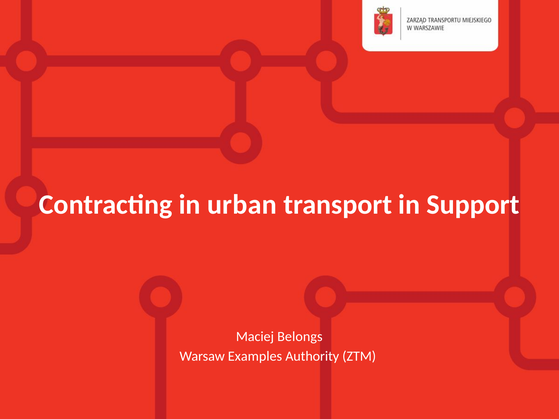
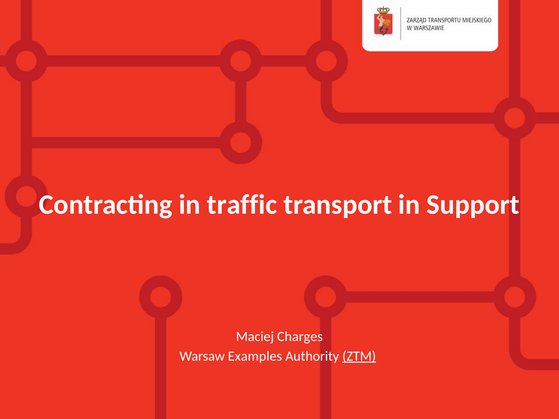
urban: urban -> traffic (242, 205)
Belongs: Belongs -> Charges (300, 337)
ZTM underline: none -> present (359, 356)
